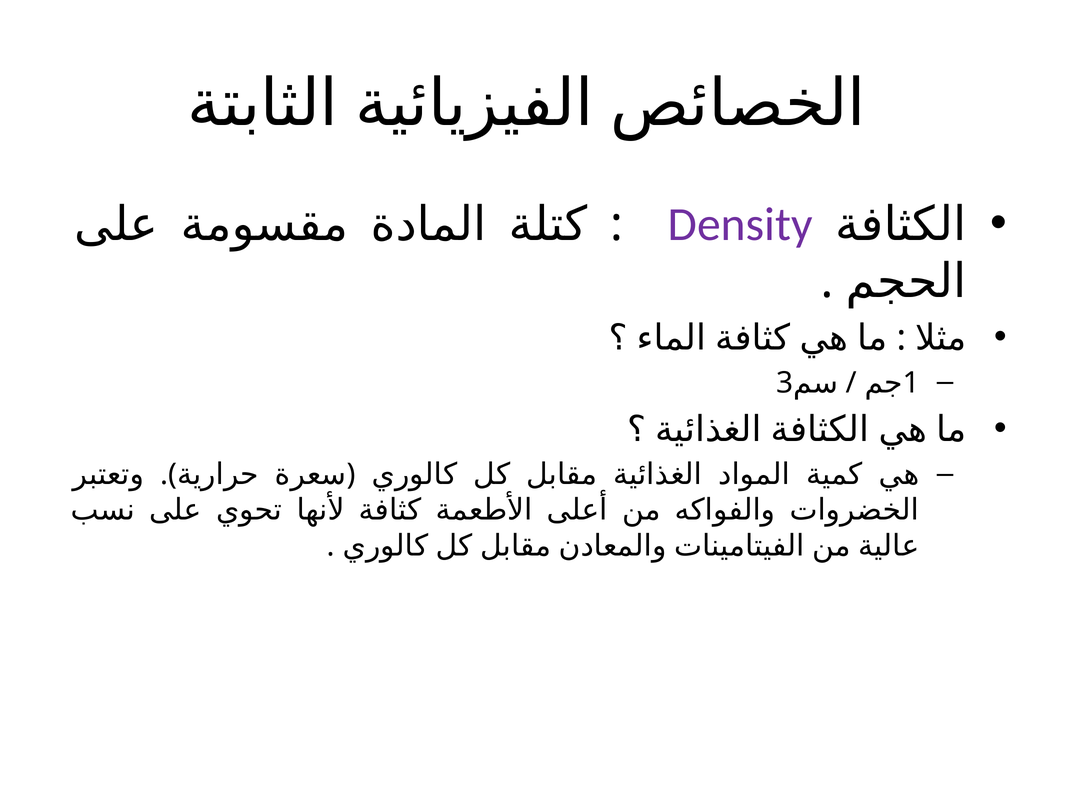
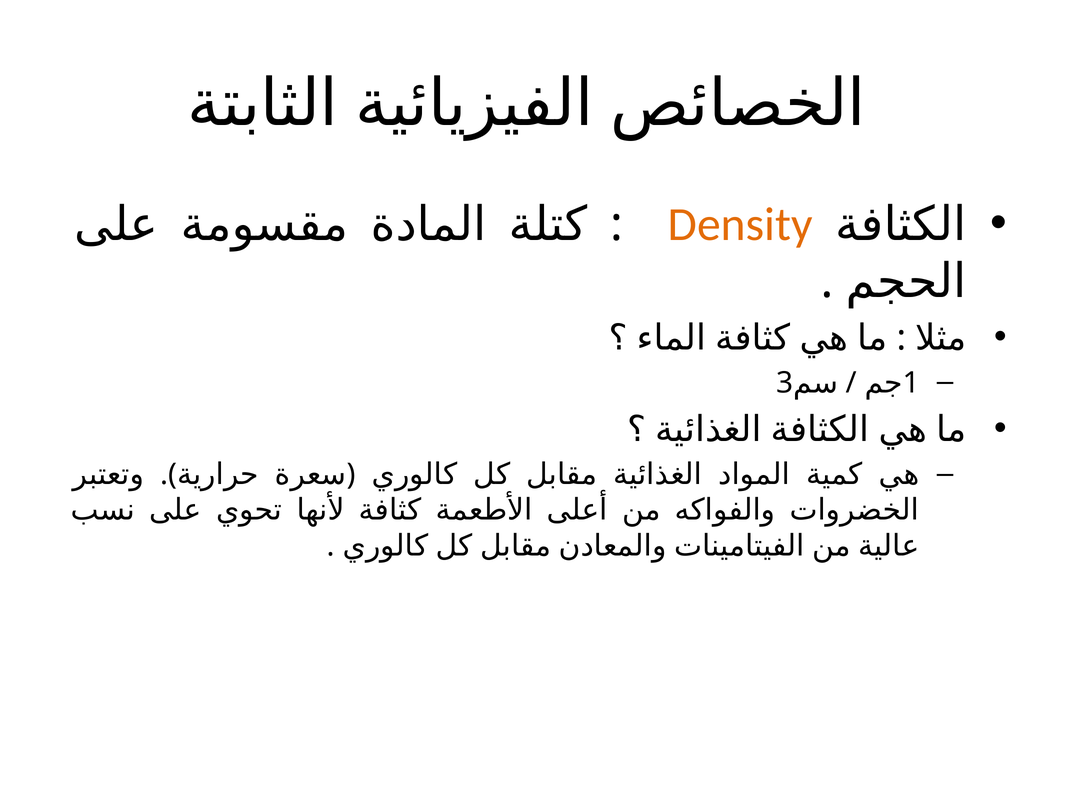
Density colour: purple -> orange (740, 225)
